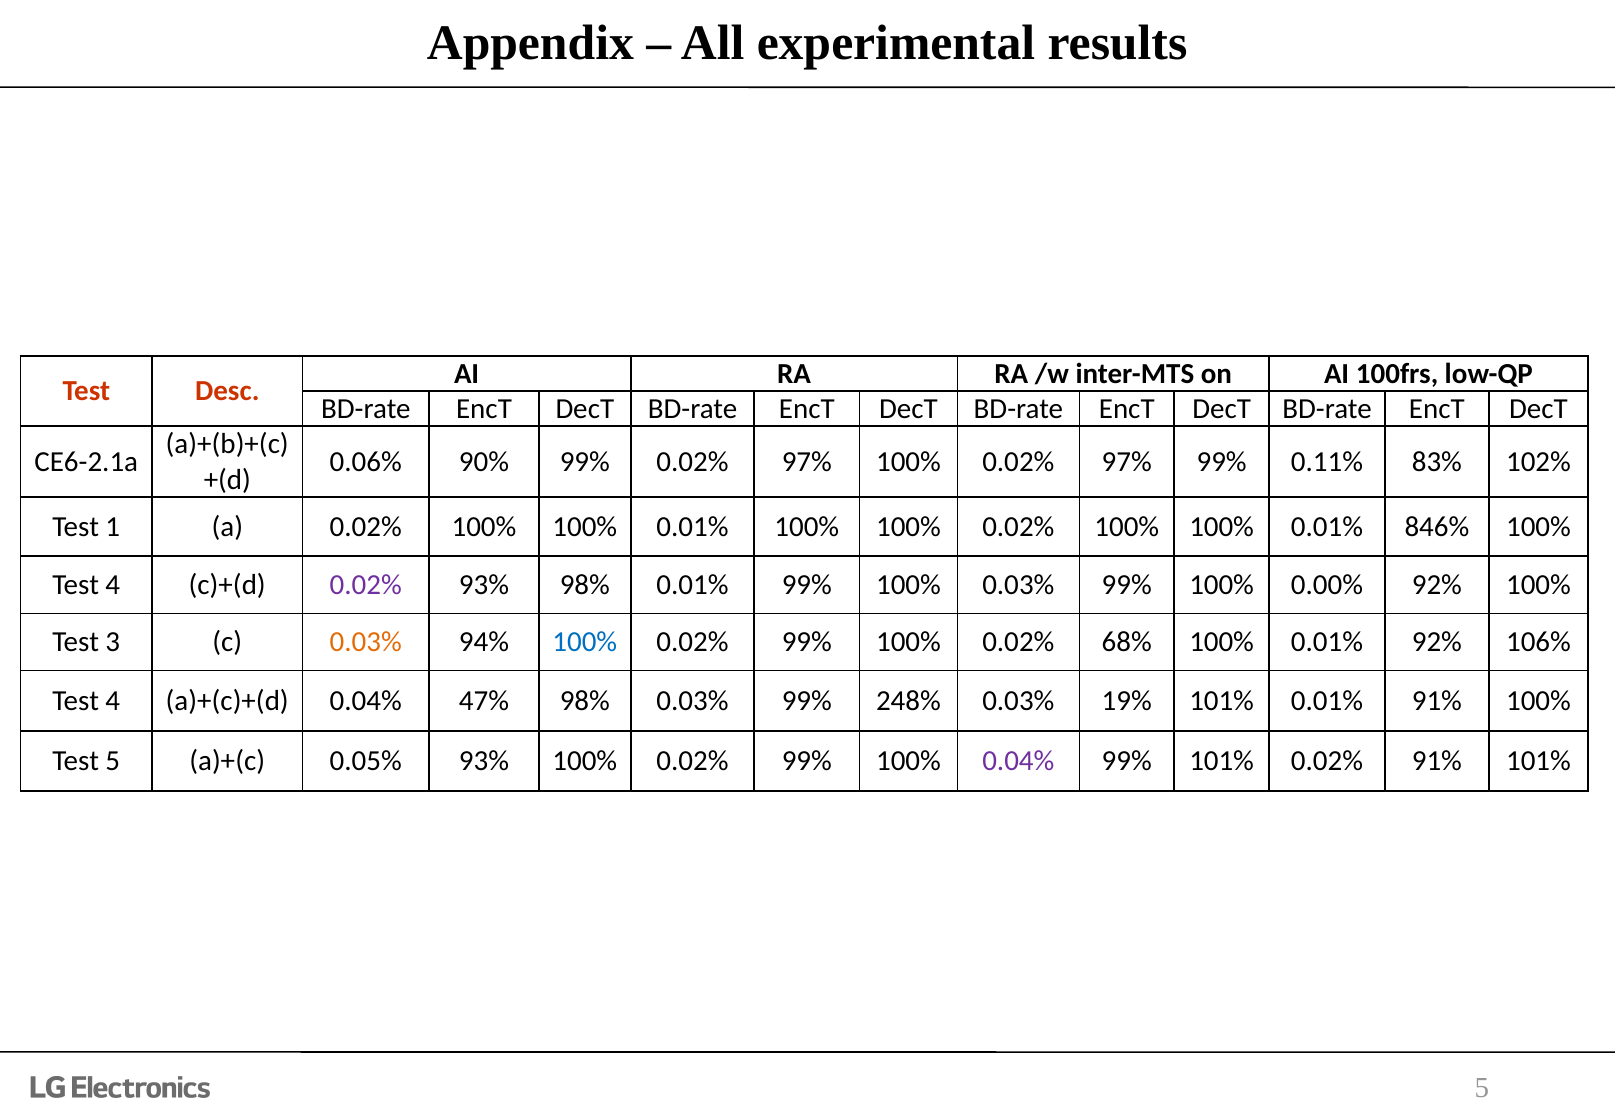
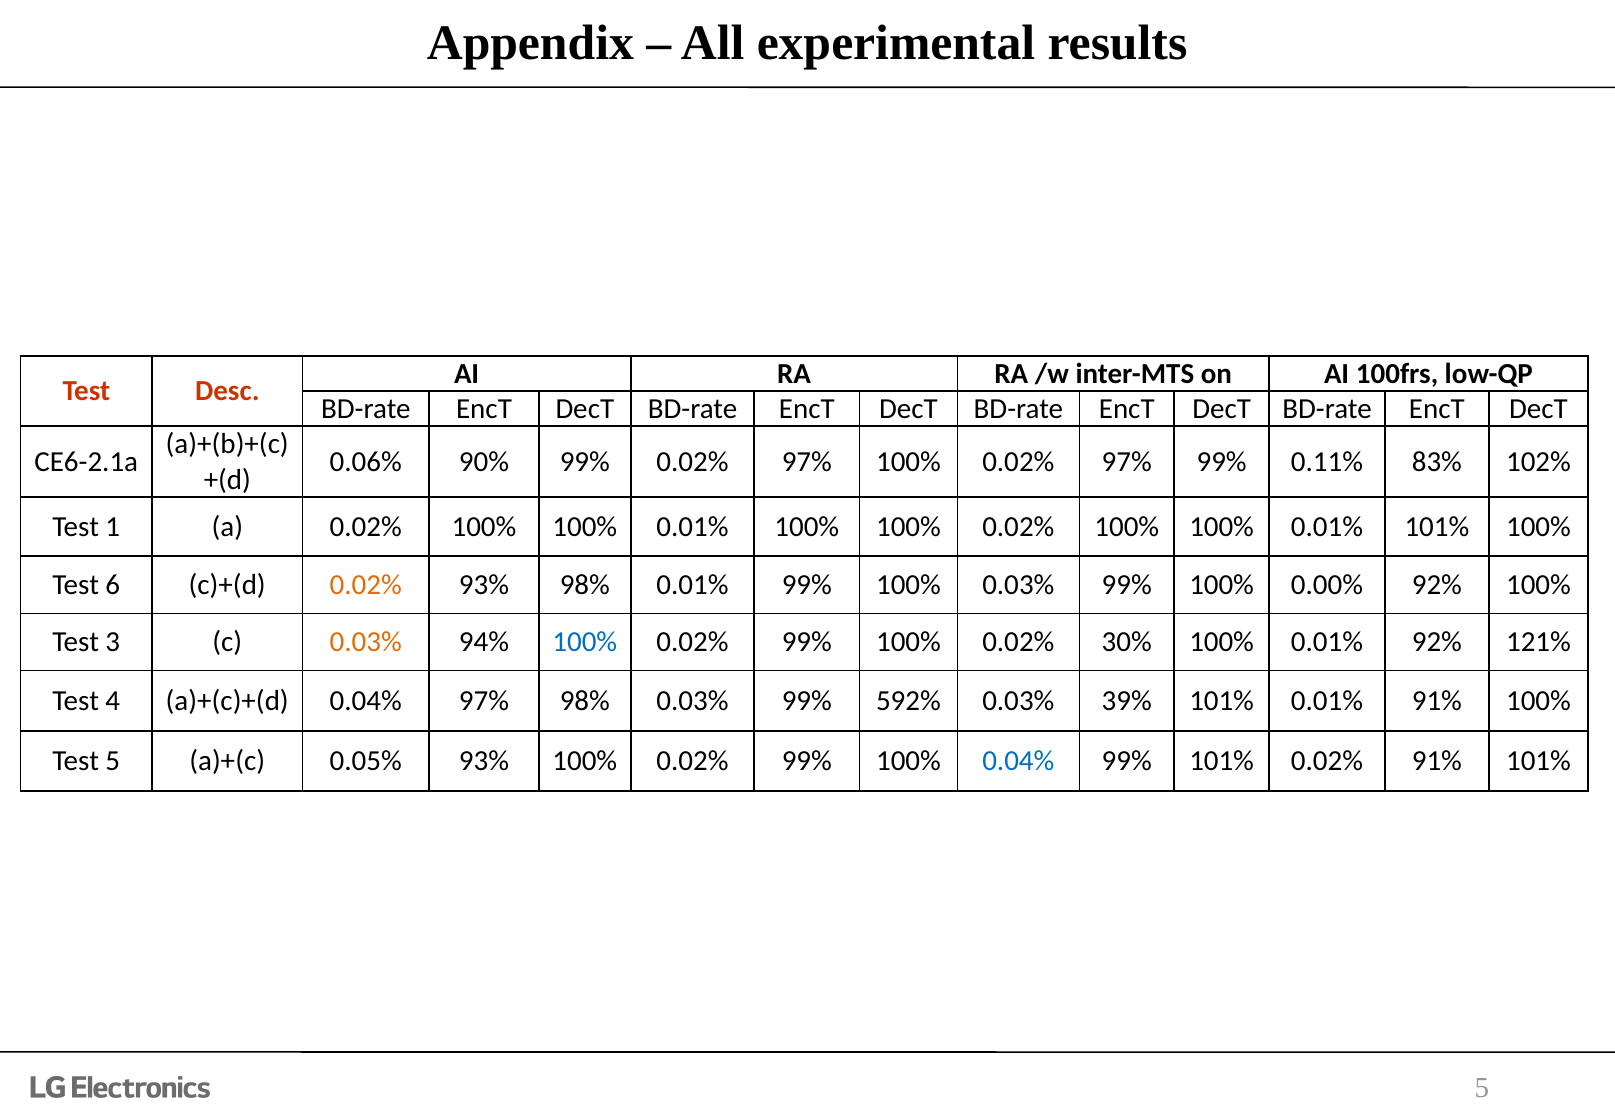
0.01% 846%: 846% -> 101% (1437, 527)
4: 4 -> 6 (113, 585)
0.02% colour: purple -> orange (366, 585)
68%: 68% -> 30% (1127, 642)
106%: 106% -> 121% (1538, 642)
0.04% 47%: 47% -> 97% (484, 701)
248%: 248% -> 592% (908, 701)
19%: 19% -> 39% (1127, 701)
0.04% colour: purple -> blue (1018, 761)
